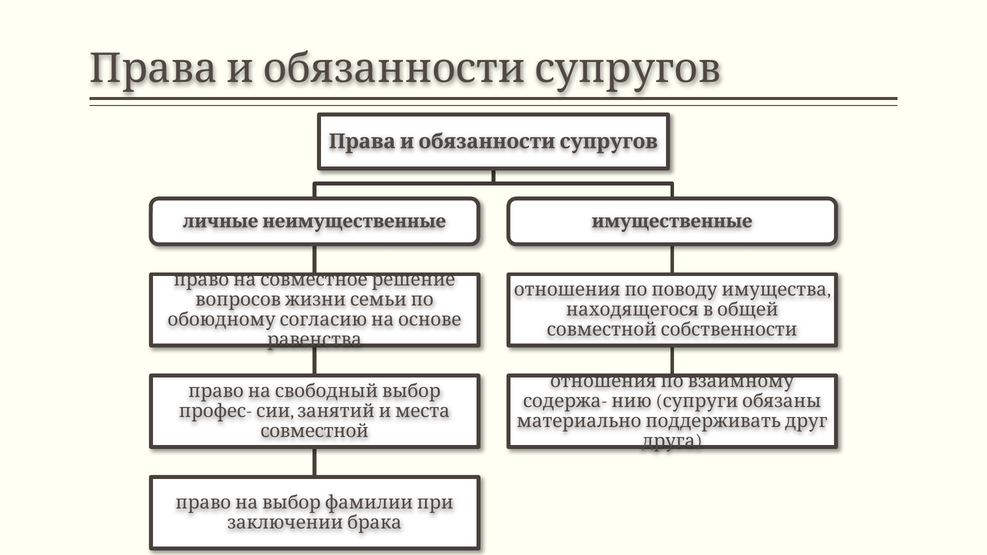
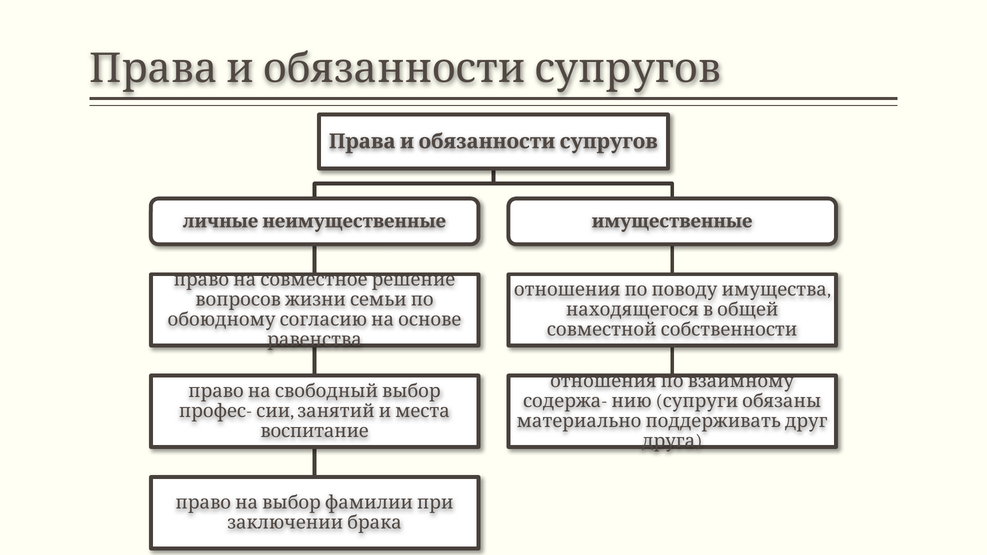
совместной: совместной -> воспитание (315, 431)
